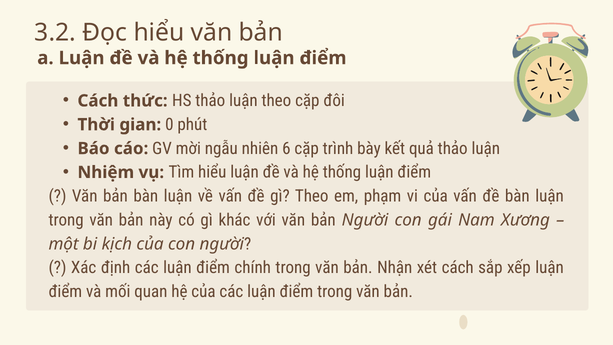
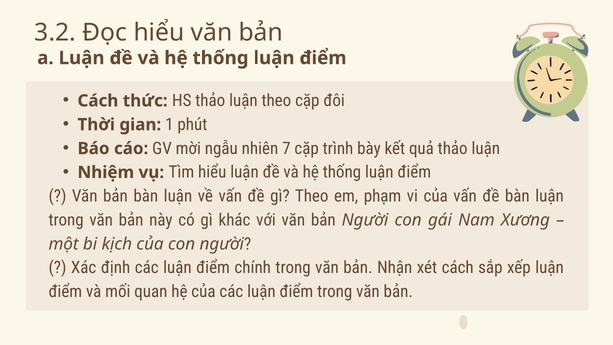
0: 0 -> 1 (169, 125)
6: 6 -> 7 (286, 148)
